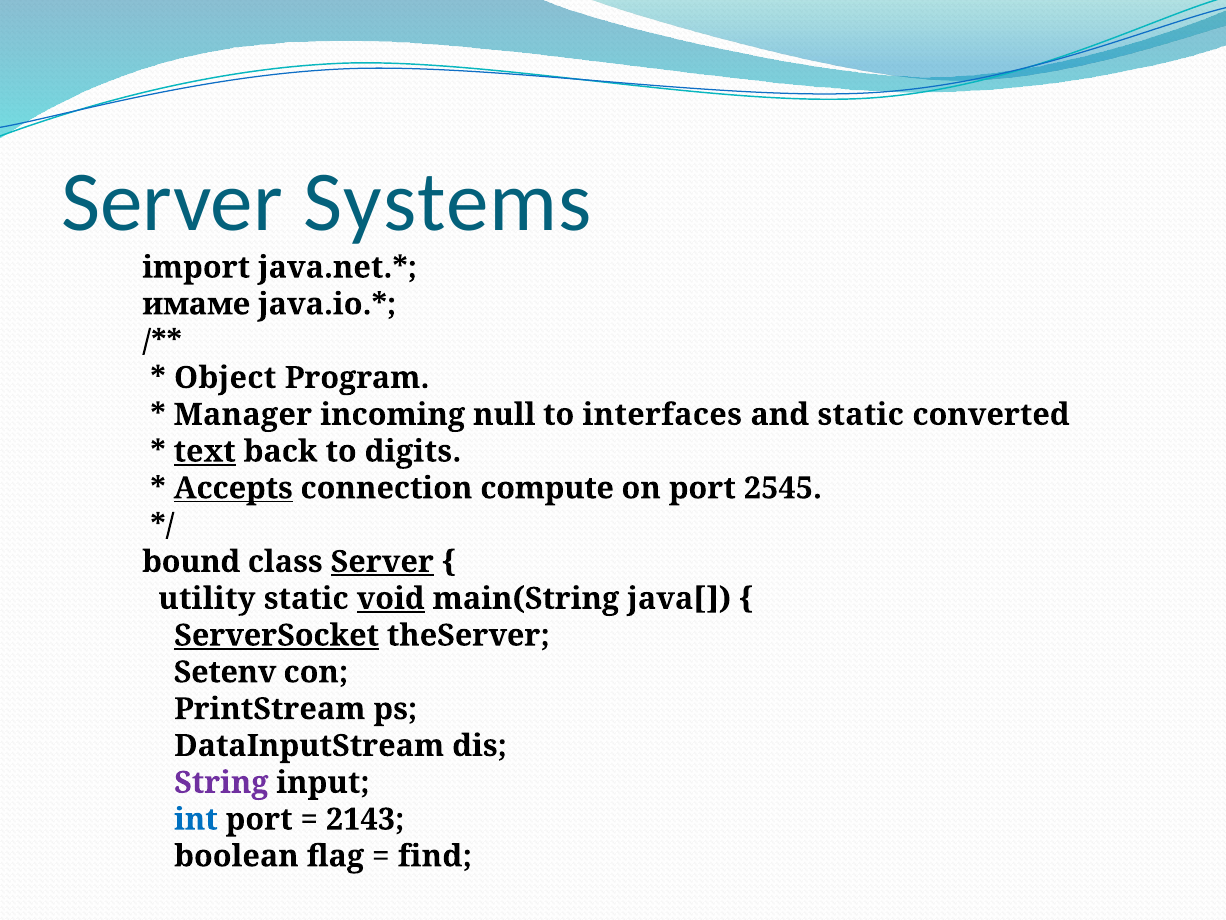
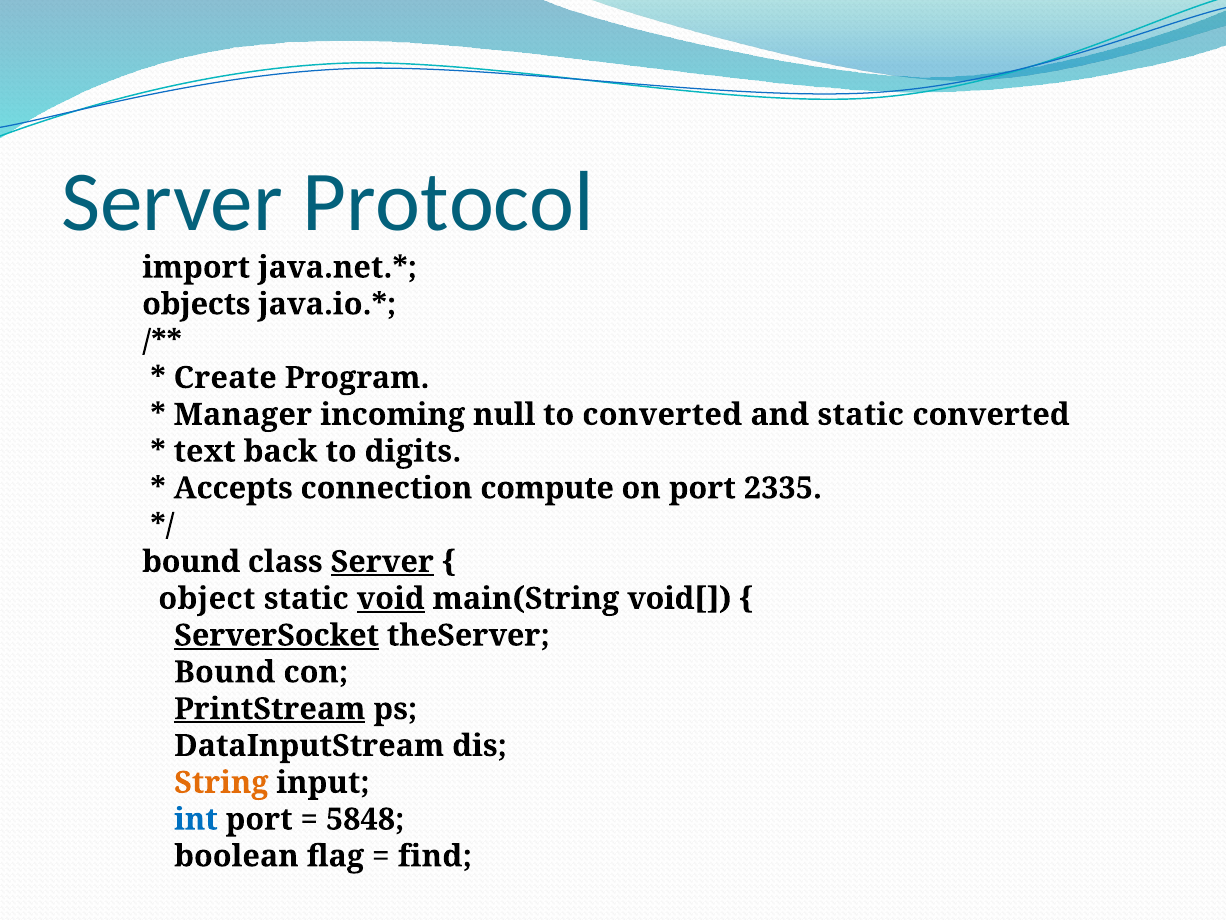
Systems: Systems -> Protocol (448, 202)
имаме: имаме -> objects (196, 304)
Object: Object -> Create (225, 378)
to interfaces: interfaces -> converted (662, 414)
text underline: present -> none (205, 451)
Accepts underline: present -> none (233, 488)
2545: 2545 -> 2335 (783, 488)
utility: utility -> object (207, 598)
java[: java[ -> void[ (679, 598)
Setenv: Setenv -> Bound (225, 672)
PrintStream underline: none -> present (270, 709)
String colour: purple -> orange (221, 782)
2143: 2143 -> 5848 (365, 819)
